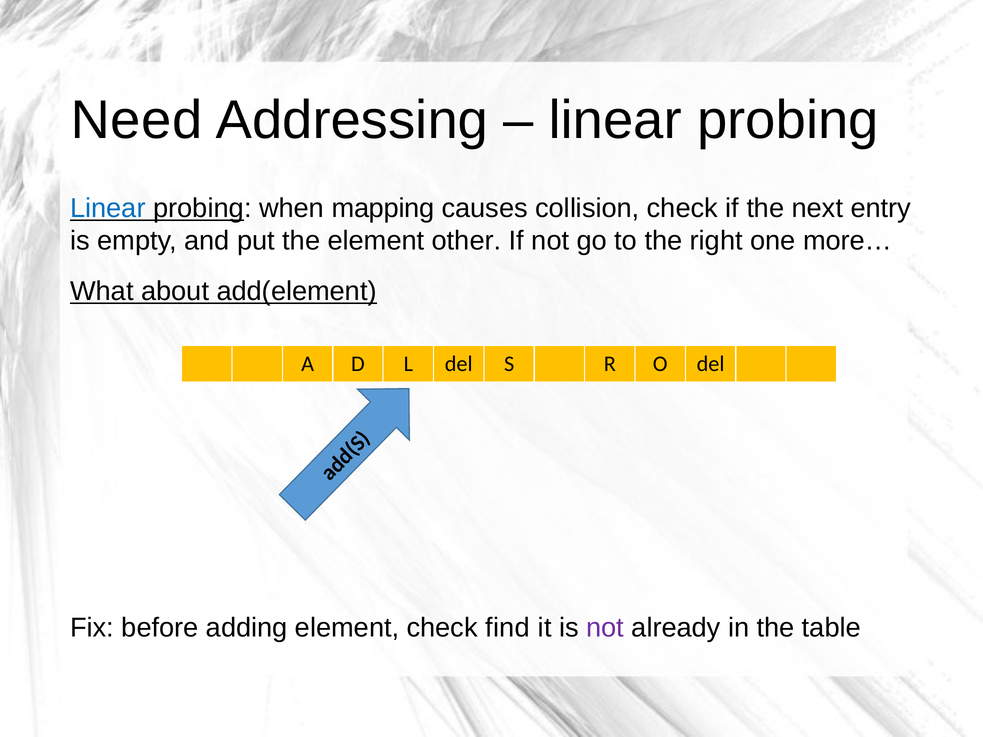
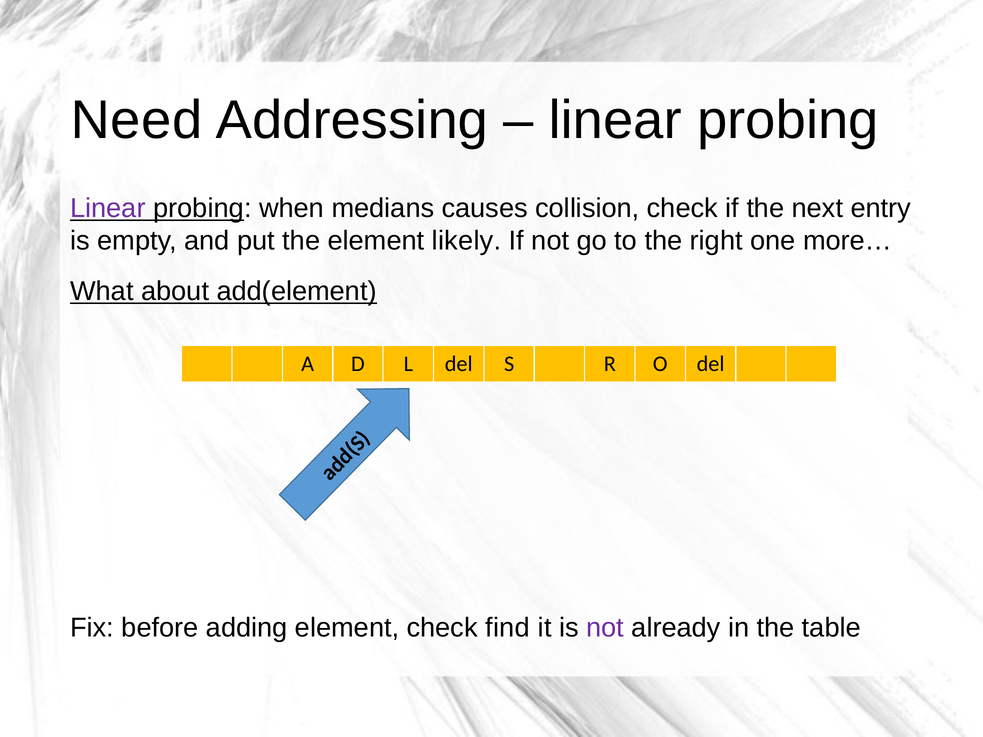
Linear colour: blue -> purple (108, 208)
mapping: mapping -> medians (383, 208)
other: other -> likely (466, 241)
